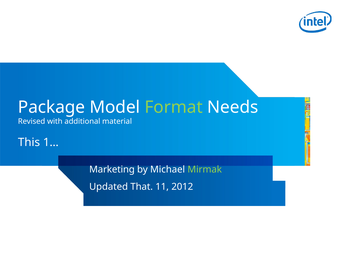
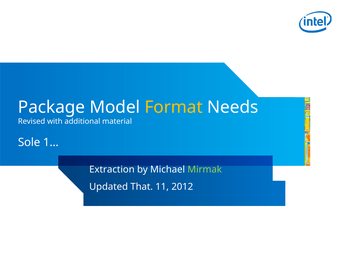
Format colour: light green -> yellow (174, 107)
This: This -> Sole (29, 142)
Marketing: Marketing -> Extraction (112, 170)
